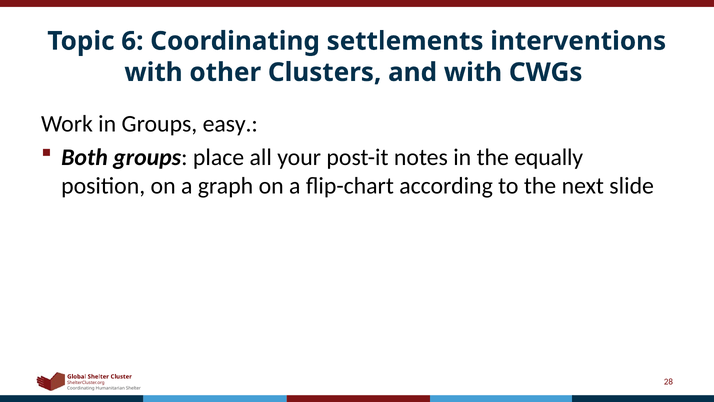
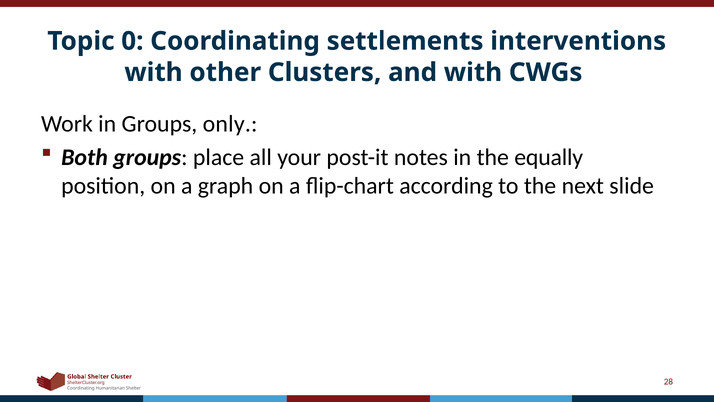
6: 6 -> 0 (132, 41)
easy: easy -> only (230, 124)
